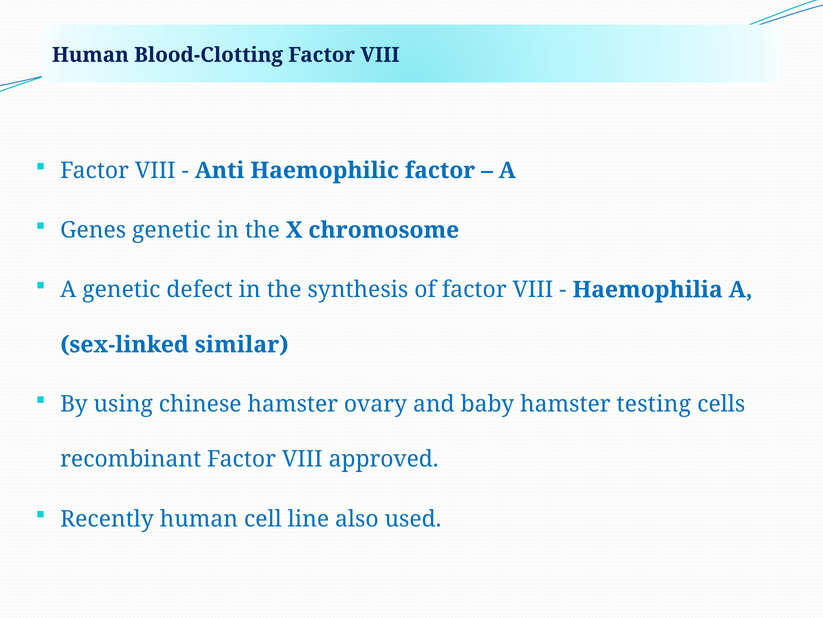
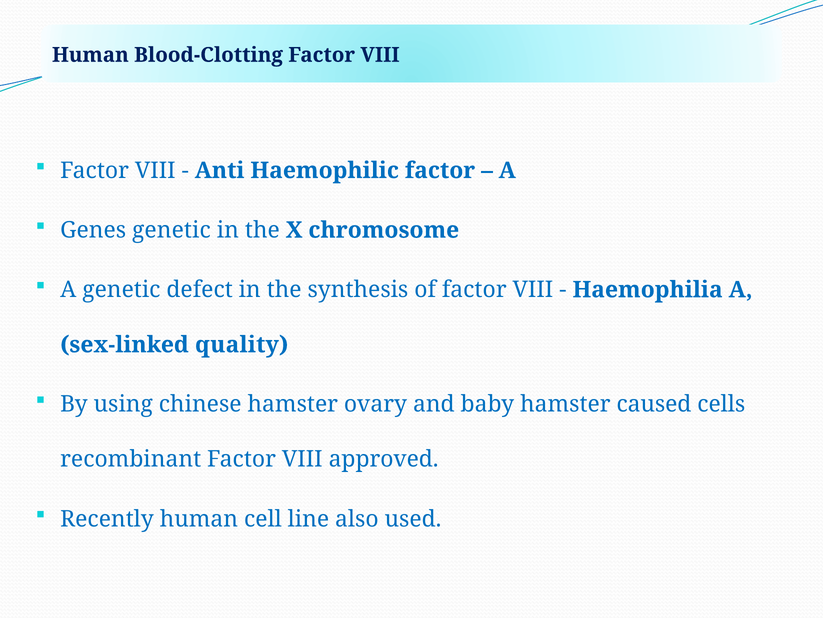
similar: similar -> quality (242, 344)
testing: testing -> caused (654, 404)
